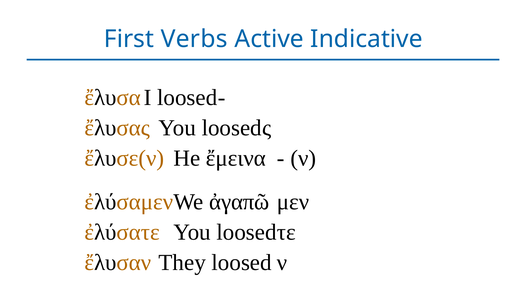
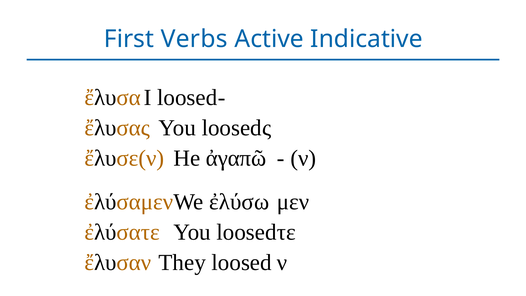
ἔμεινα: ἔμεινα -> ἀγαπῶ (236, 158)
ἀγαπῶ: ἀγαπῶ -> ἐλύσω (239, 202)
